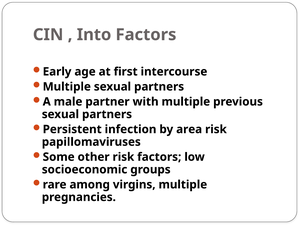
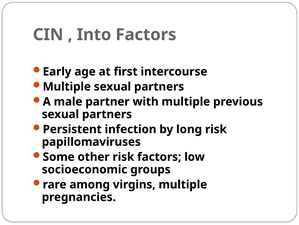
area: area -> long (189, 129)
